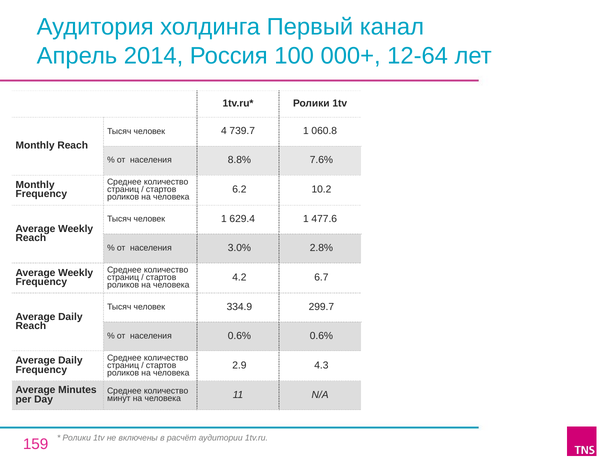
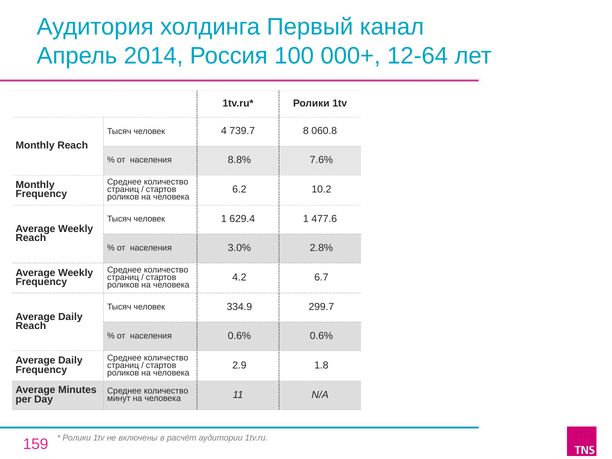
739.7 1: 1 -> 8 (306, 131)
4.3: 4.3 -> 1.8 (321, 365)
